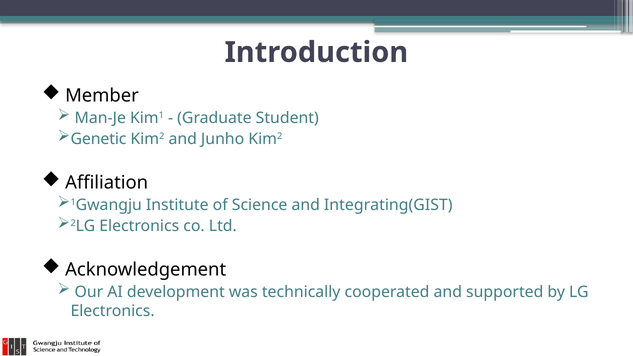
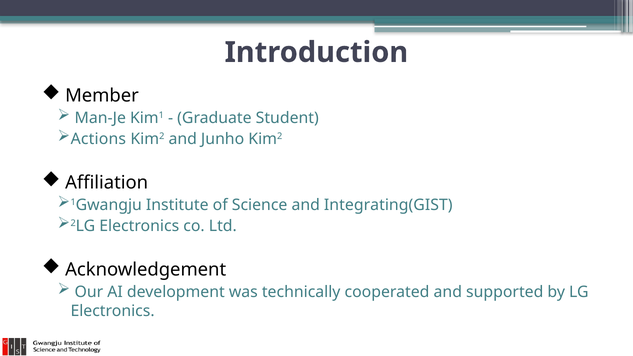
Genetic: Genetic -> Actions (98, 139)
